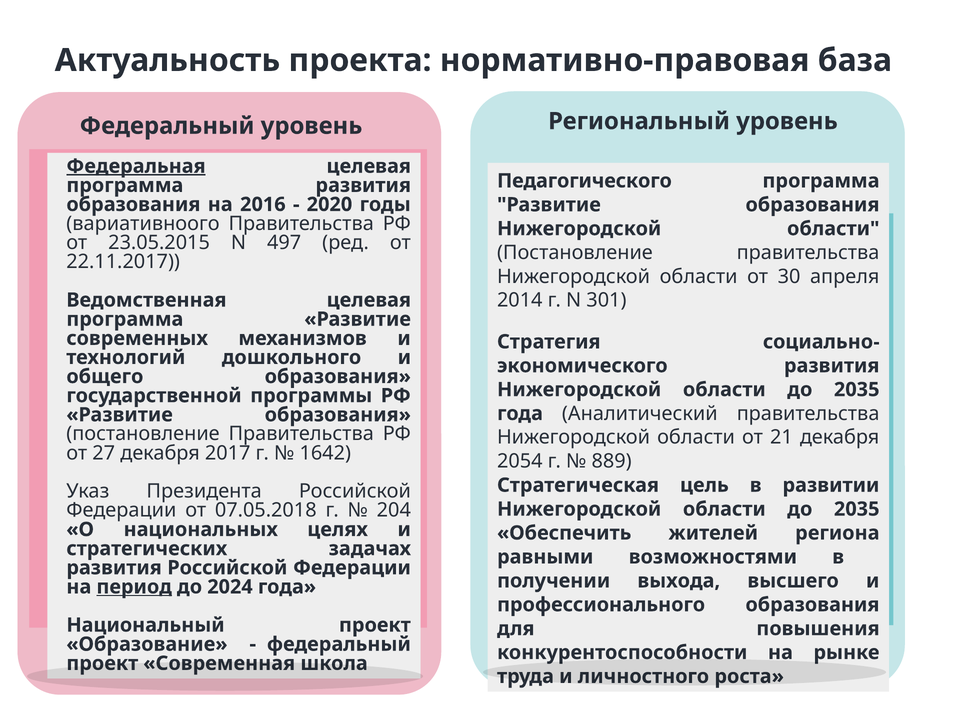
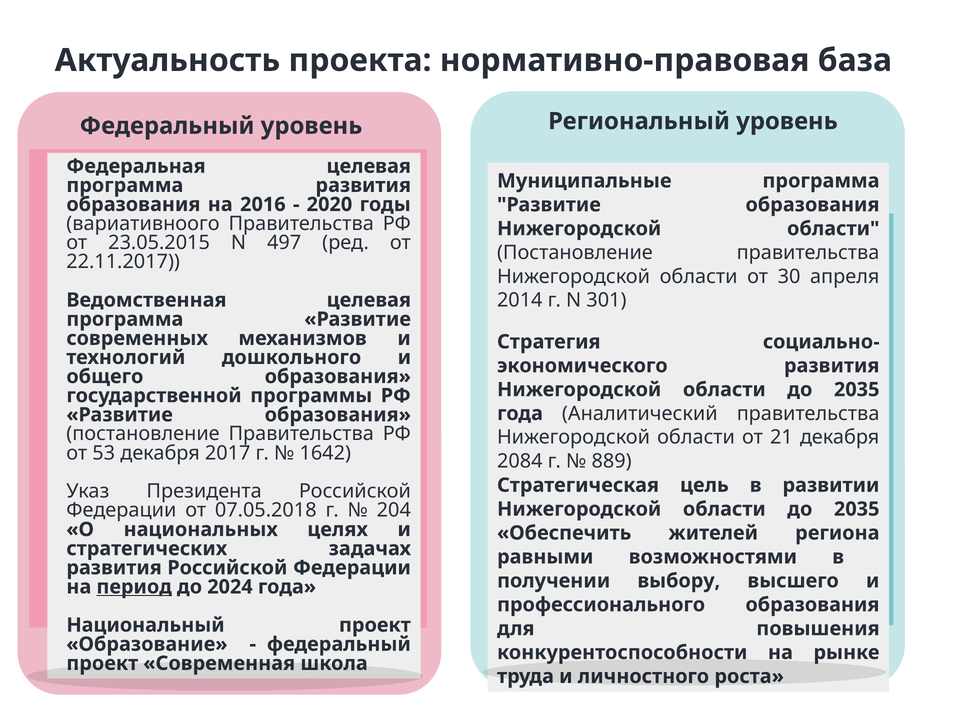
Федеральная underline: present -> none (136, 166)
Педагогического: Педагогического -> Муниципальные (584, 181)
27: 27 -> 53 (104, 453)
2054: 2054 -> 2084 (520, 461)
выхода: выхода -> выбору (679, 581)
